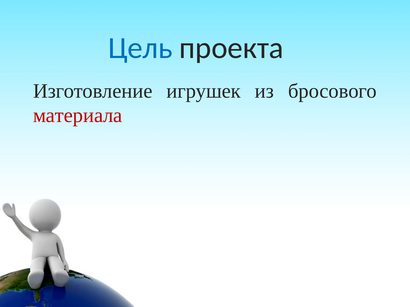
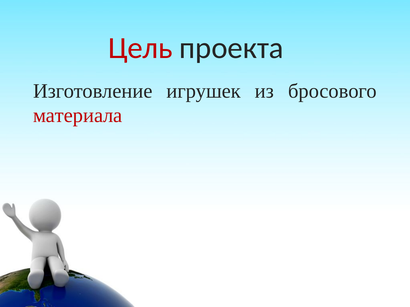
Цель colour: blue -> red (140, 48)
